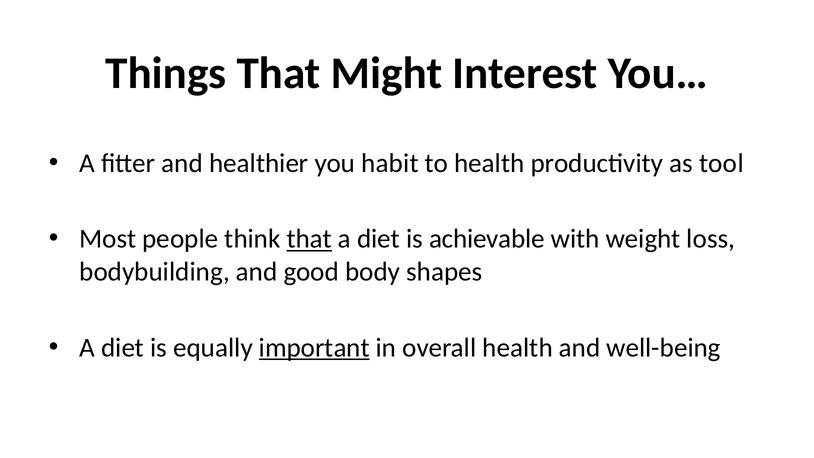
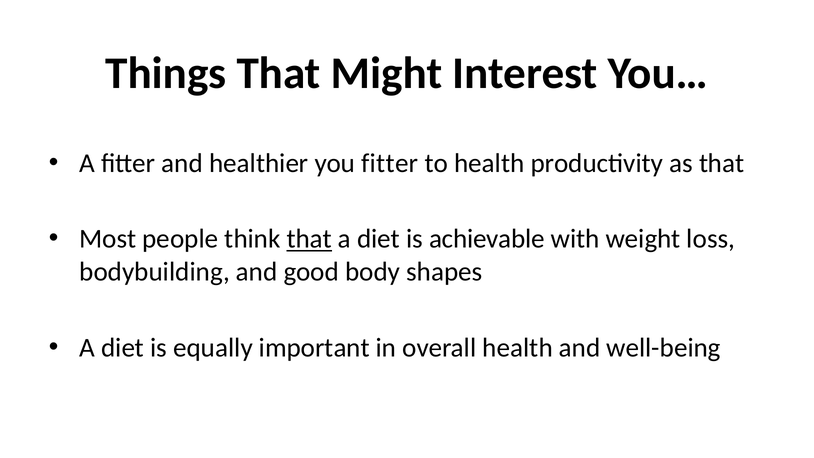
you habit: habit -> fitter (390, 163)
as tool: tool -> that (722, 163)
important underline: present -> none (314, 347)
